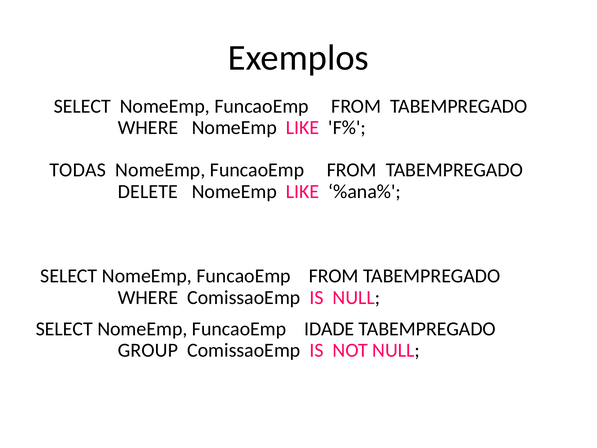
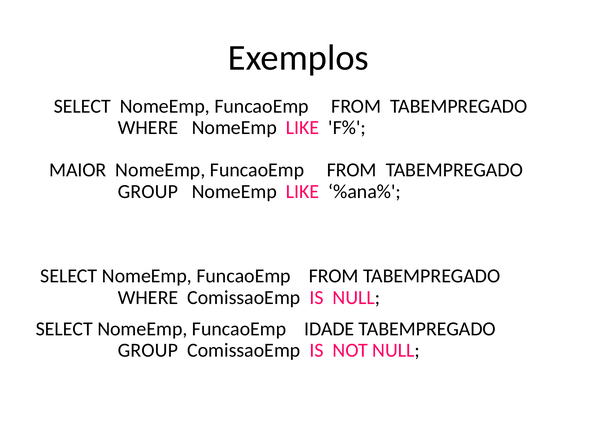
TODAS: TODAS -> MAIOR (78, 170)
DELETE: DELETE -> GROUP (148, 191)
